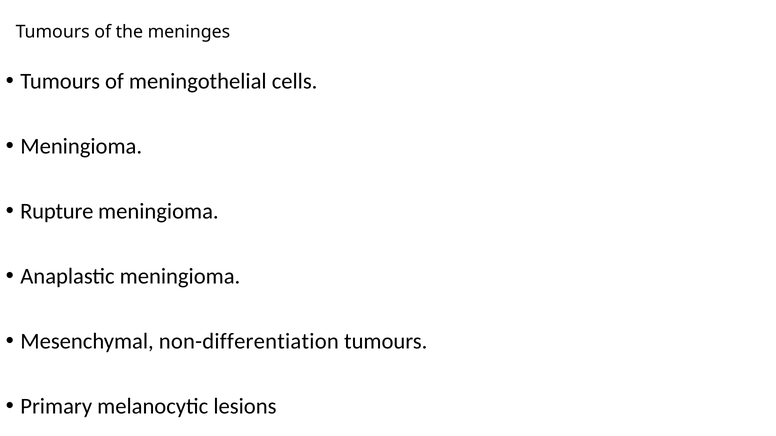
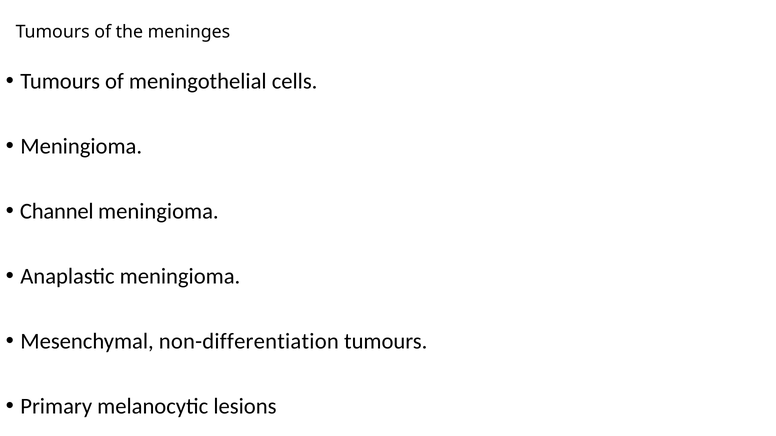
Rupture: Rupture -> Channel (57, 212)
